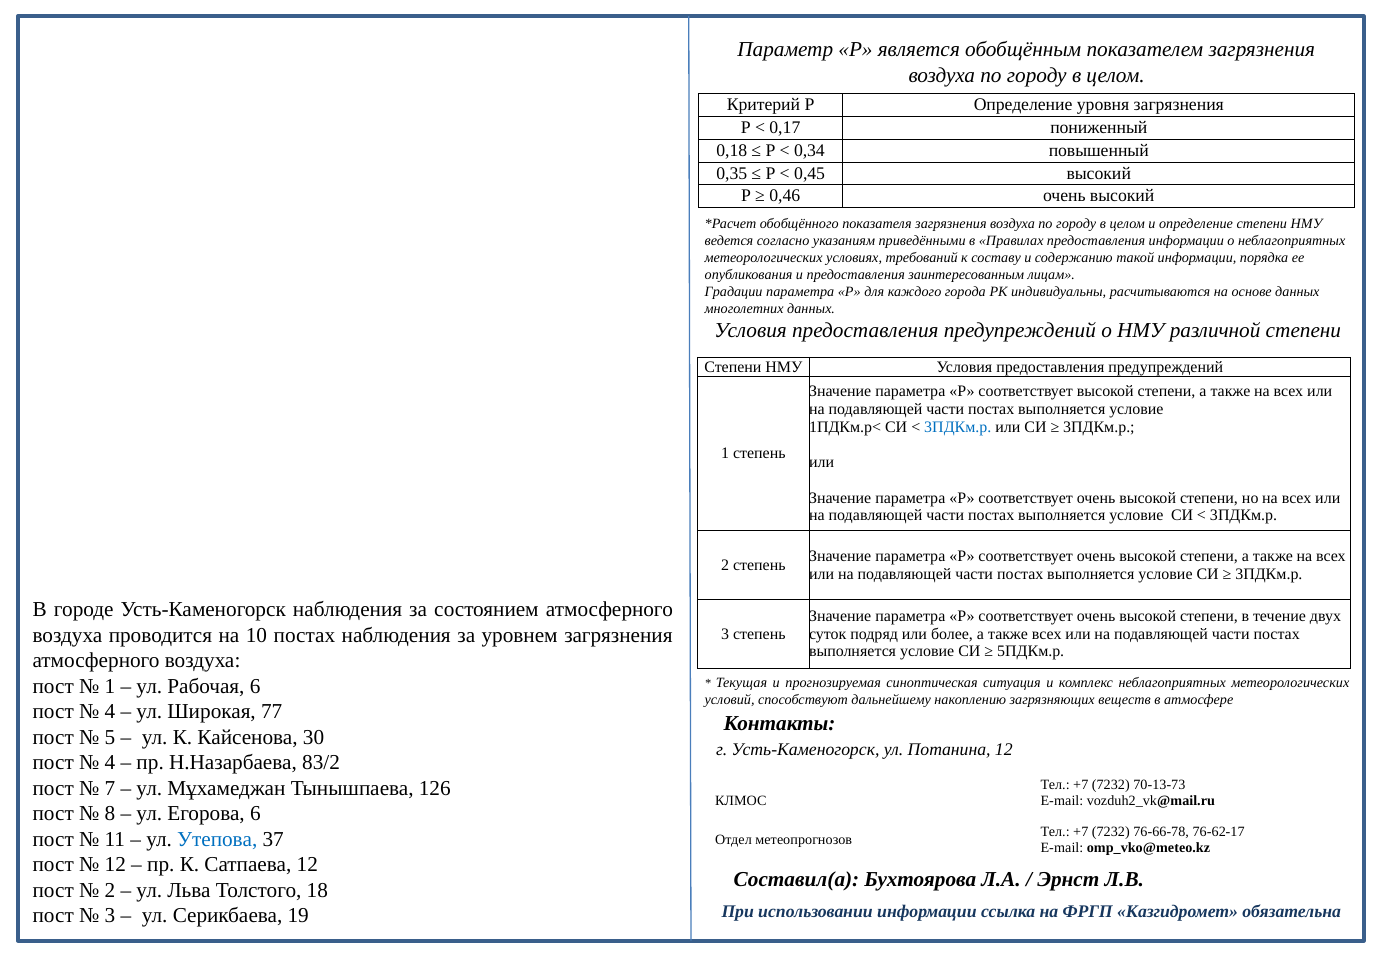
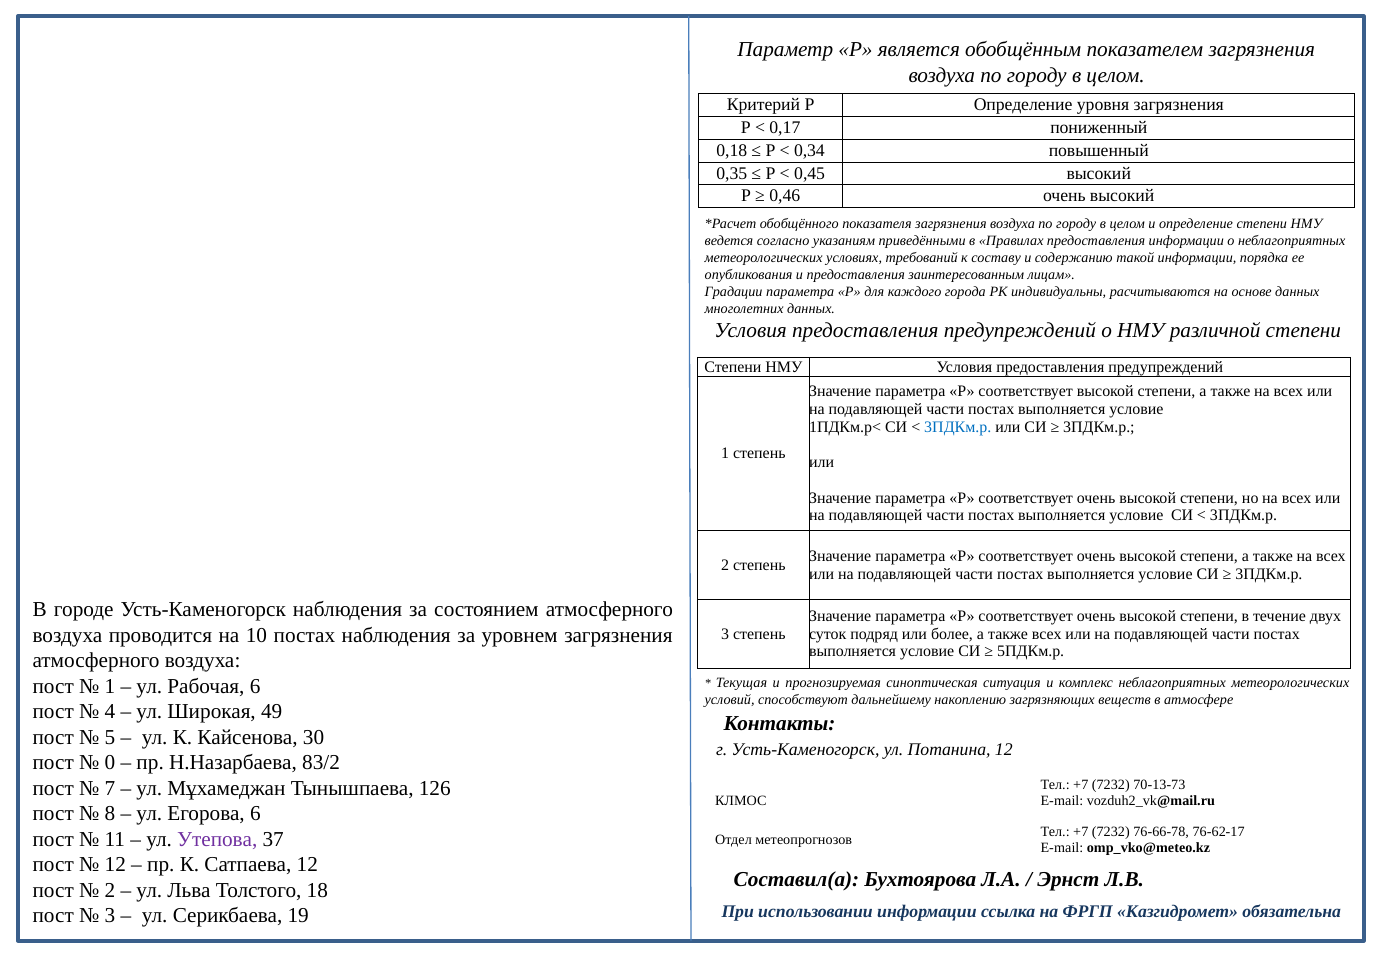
77: 77 -> 49 (272, 711)
4: 4 -> 0 (110, 762)
Утепова colour: blue -> purple (217, 839)
